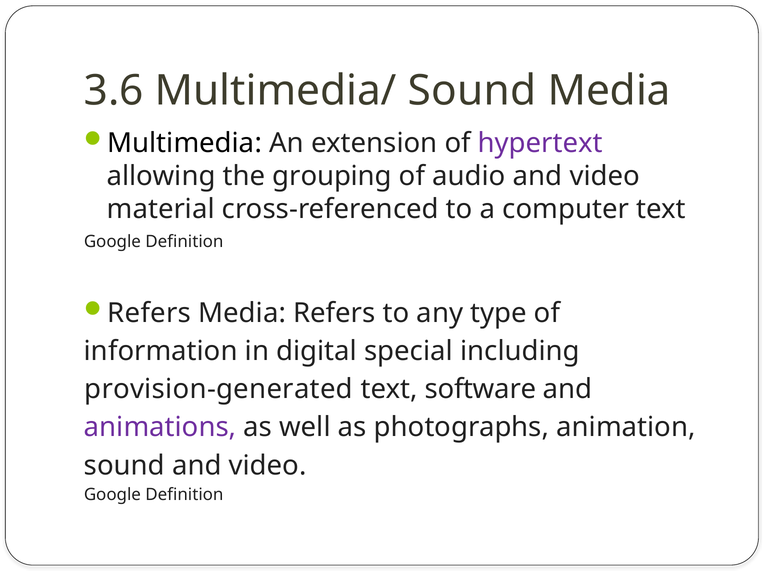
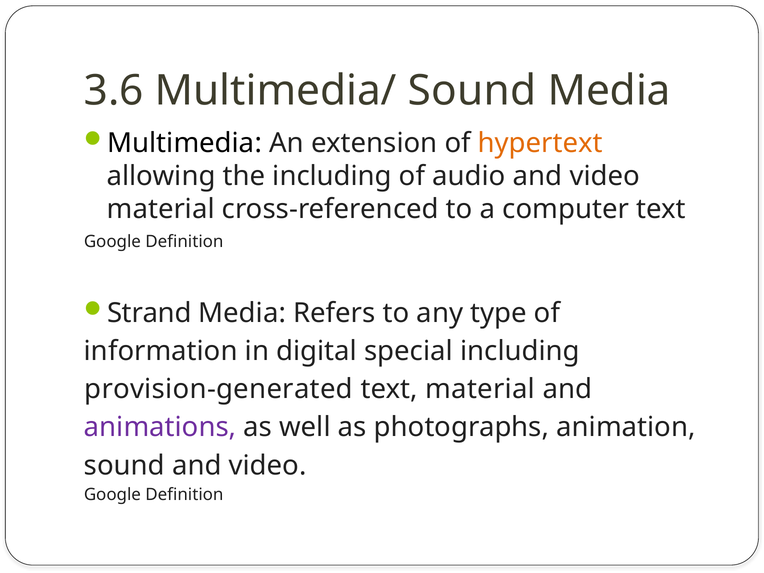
hypertext colour: purple -> orange (540, 143)
the grouping: grouping -> including (332, 176)
Refers: Refers -> Strand (149, 313)
text software: software -> material (480, 389)
